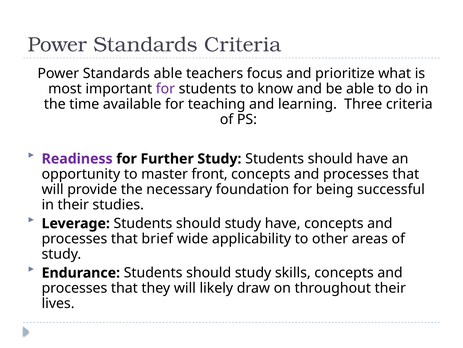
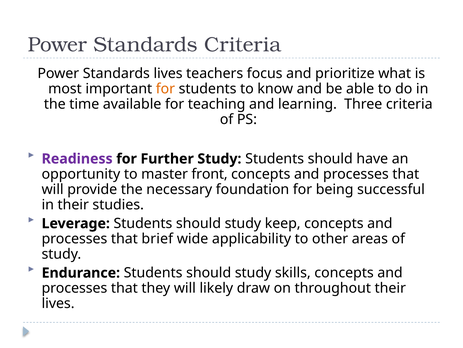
Standards able: able -> lives (168, 73)
for colour: purple -> orange (165, 89)
study have: have -> keep (283, 223)
